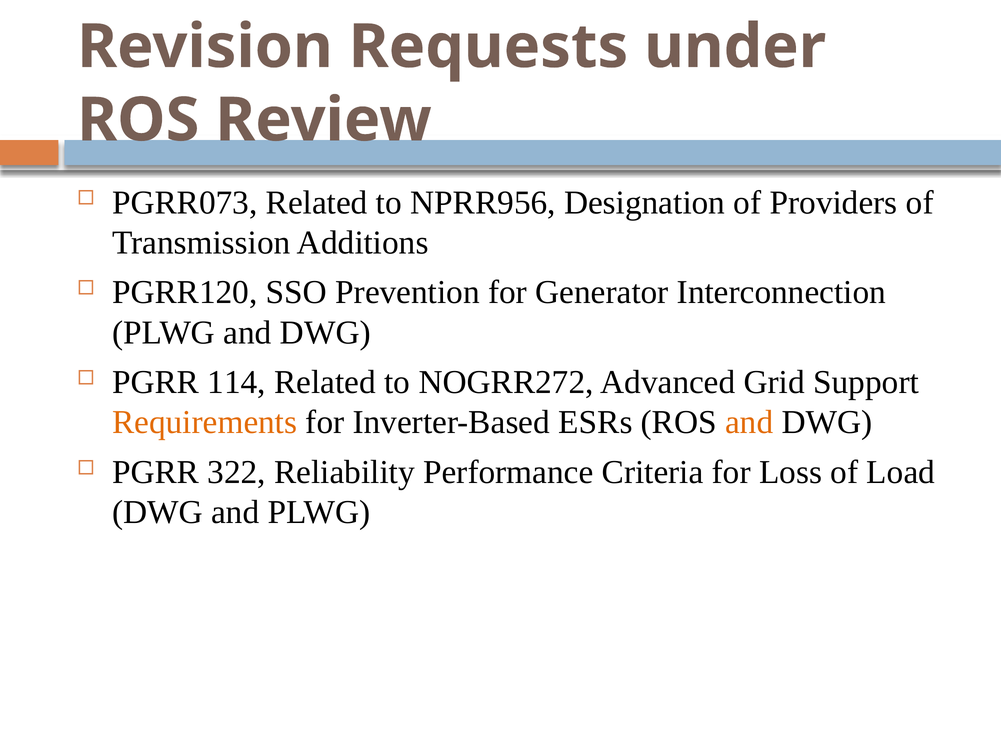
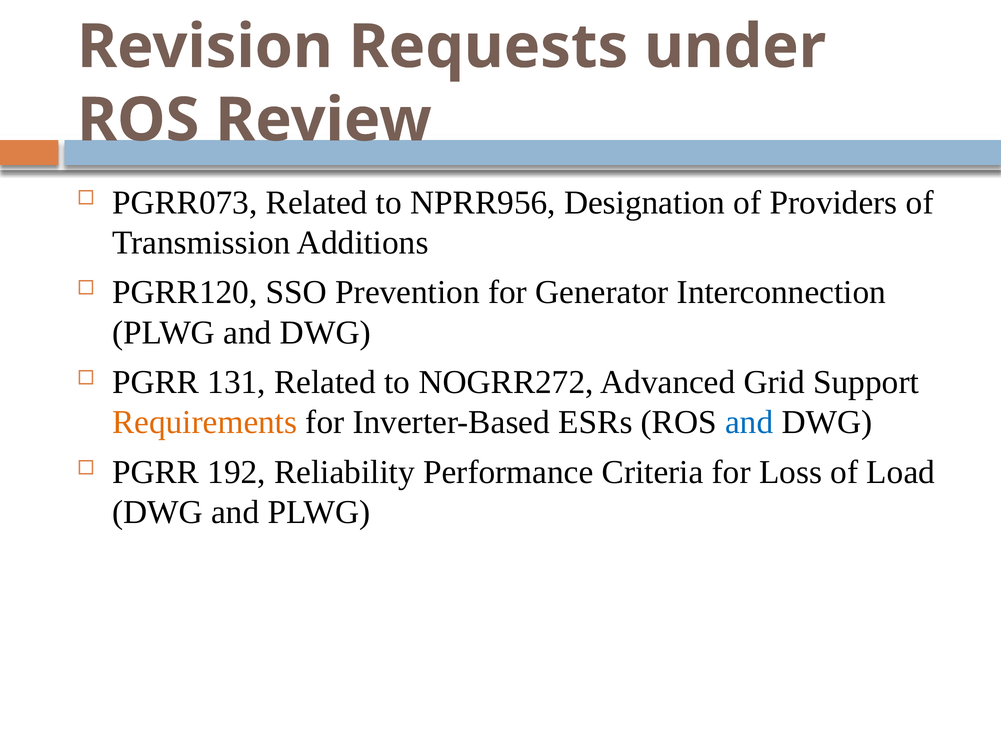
114: 114 -> 131 (237, 382)
and colour: orange -> blue (749, 422)
322: 322 -> 192 (237, 472)
